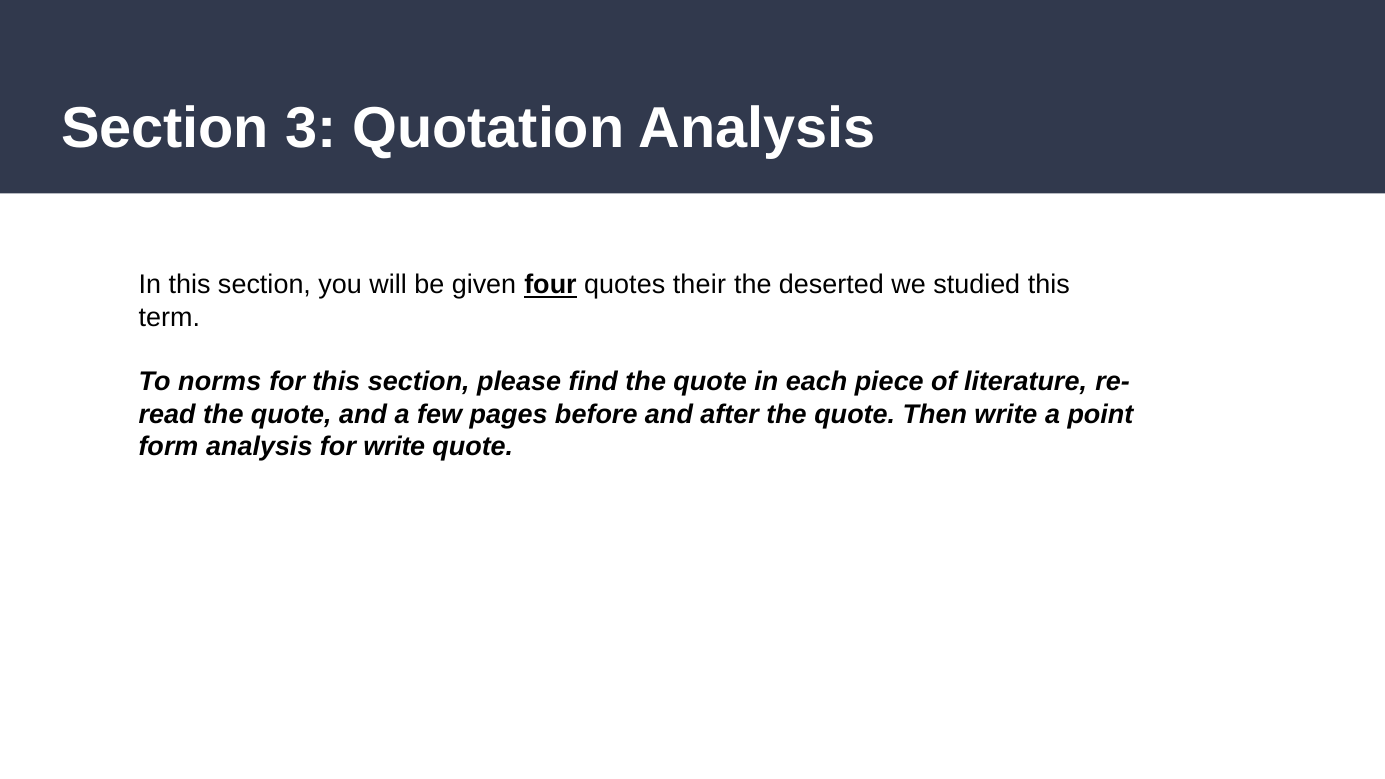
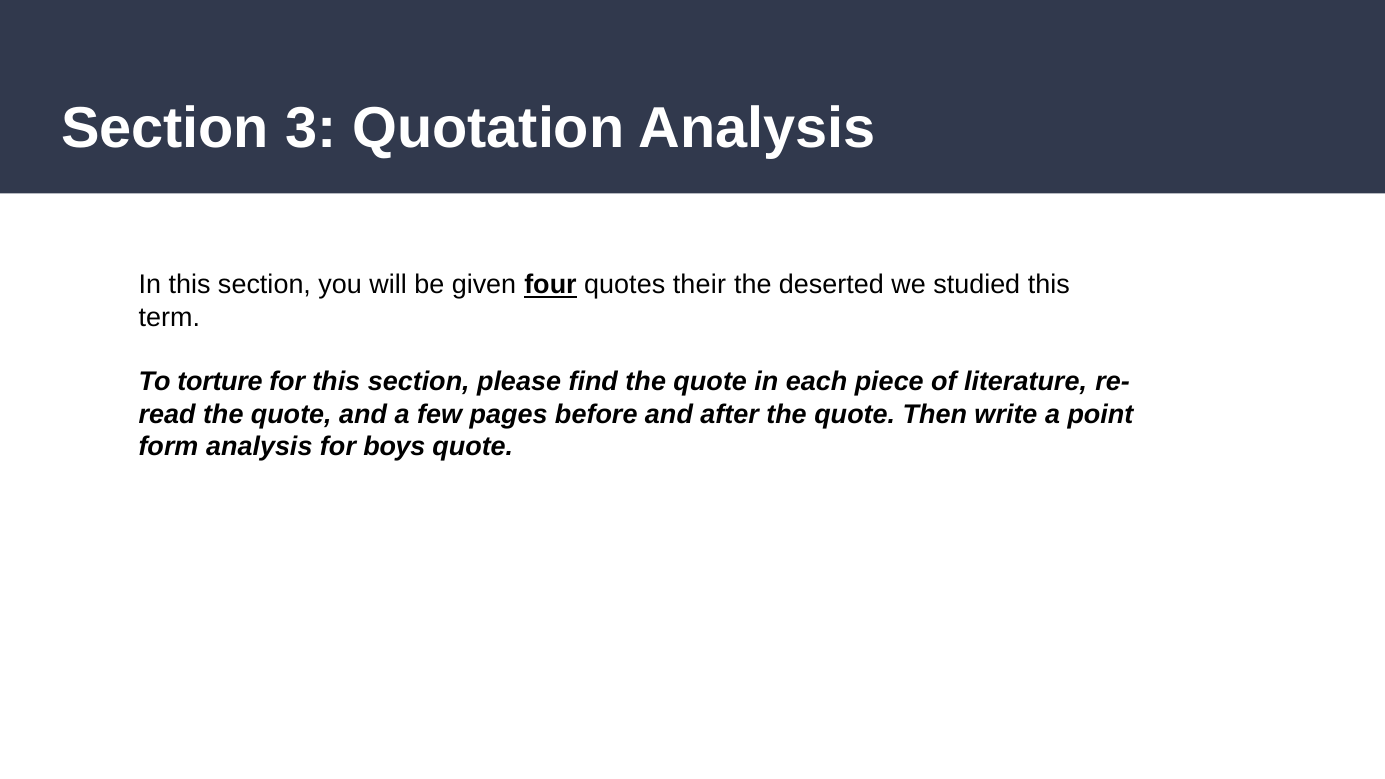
norms: norms -> torture (220, 382)
for write: write -> boys (394, 447)
